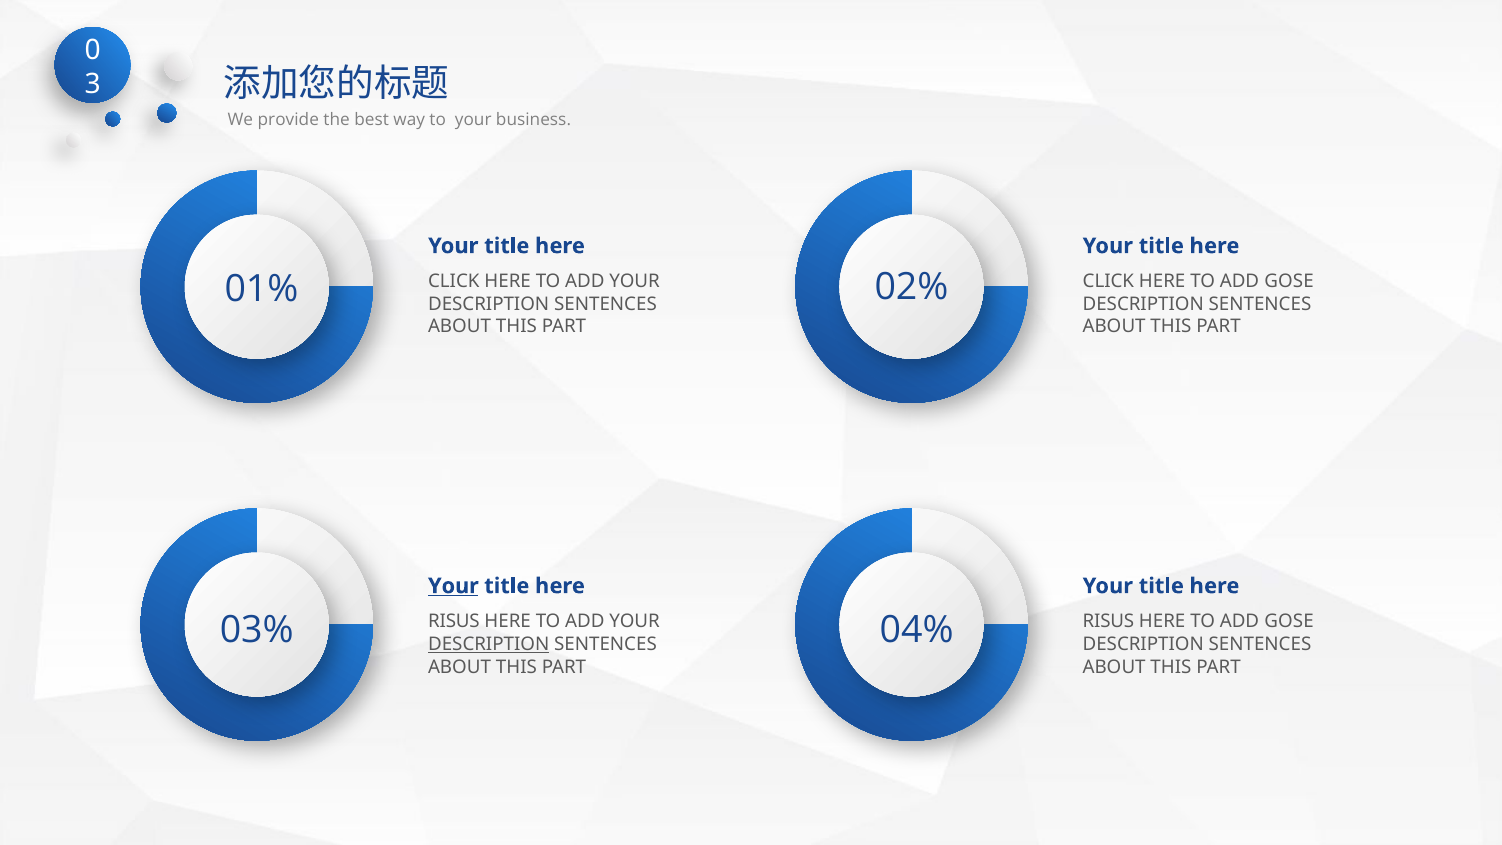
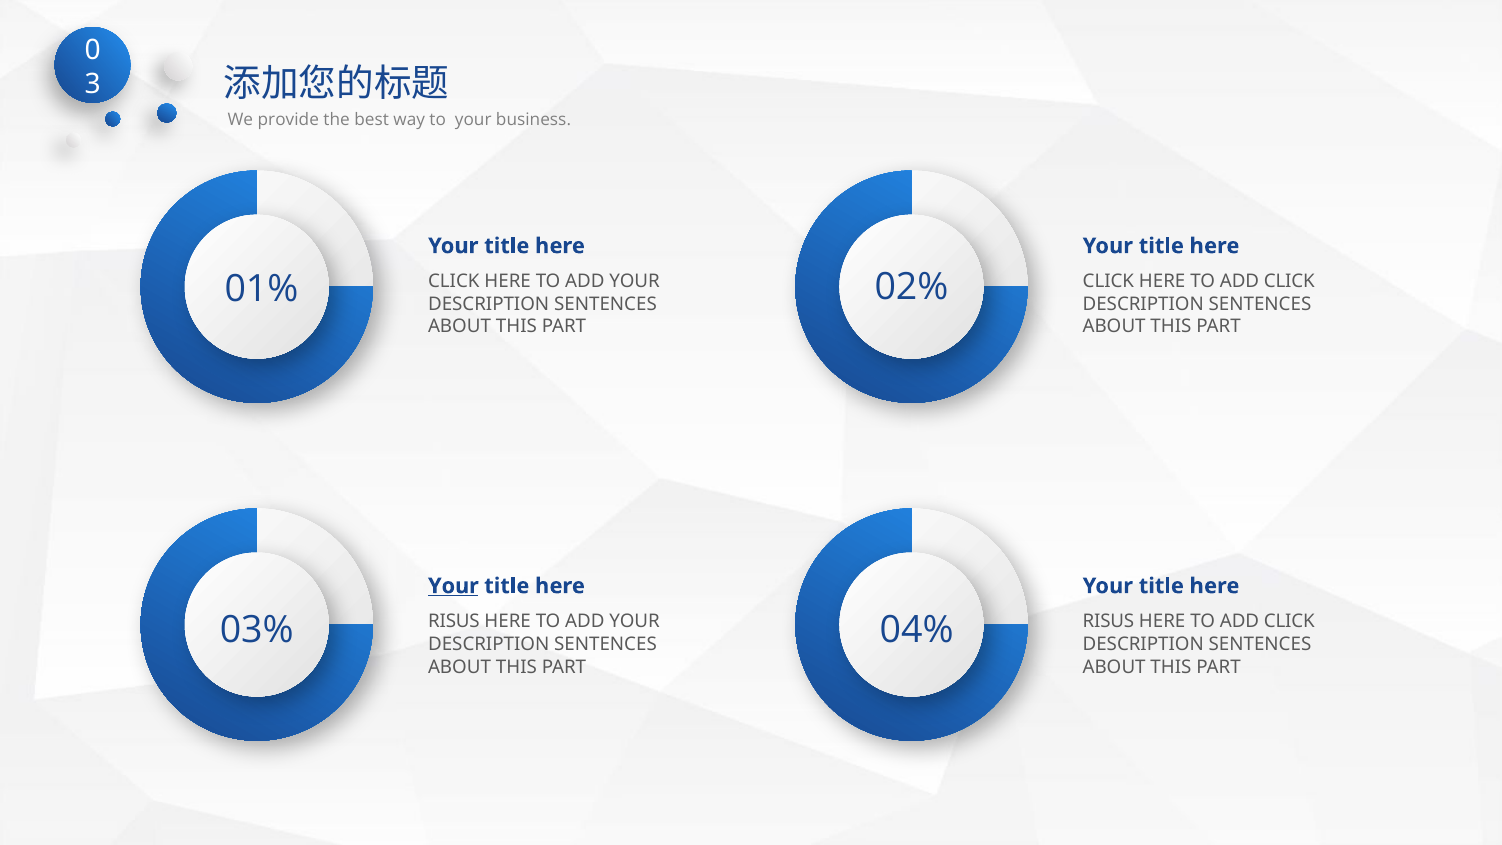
GOSE: GOSE -> CLICK (1289, 282)
GOSE: GOSE -> CLICK (1289, 622)
DESCRIPTION underline: present -> none (489, 644)
